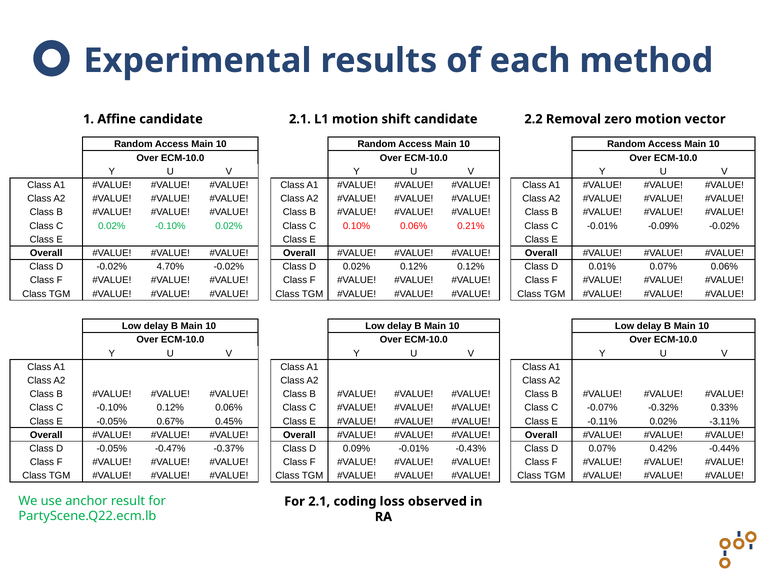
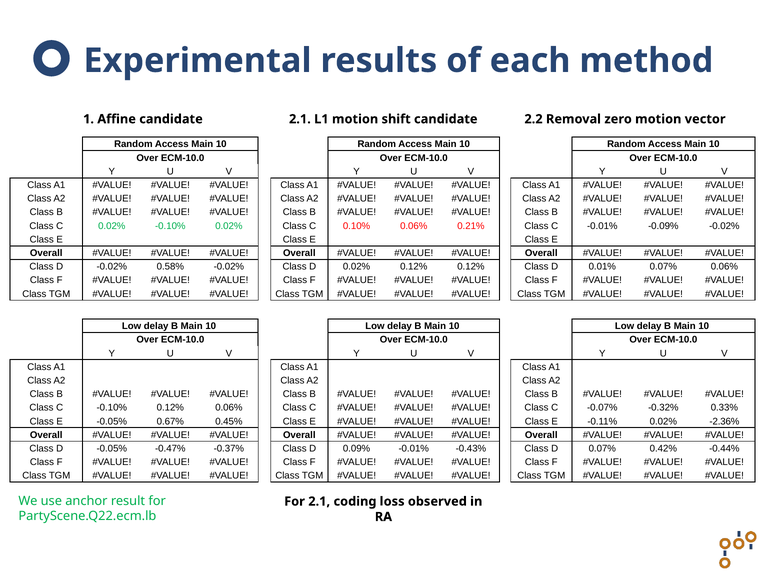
4.70%: 4.70% -> 0.58% (170, 267)
-3.11%: -3.11% -> -2.36% (724, 422)
